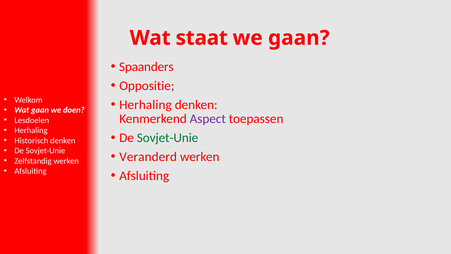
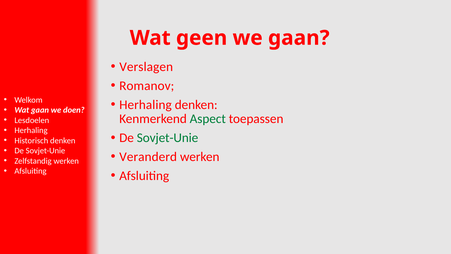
staat: staat -> geen (202, 38)
Spaanders: Spaanders -> Verslagen (146, 67)
Oppositie: Oppositie -> Romanov (147, 86)
Aspect colour: purple -> green (208, 119)
